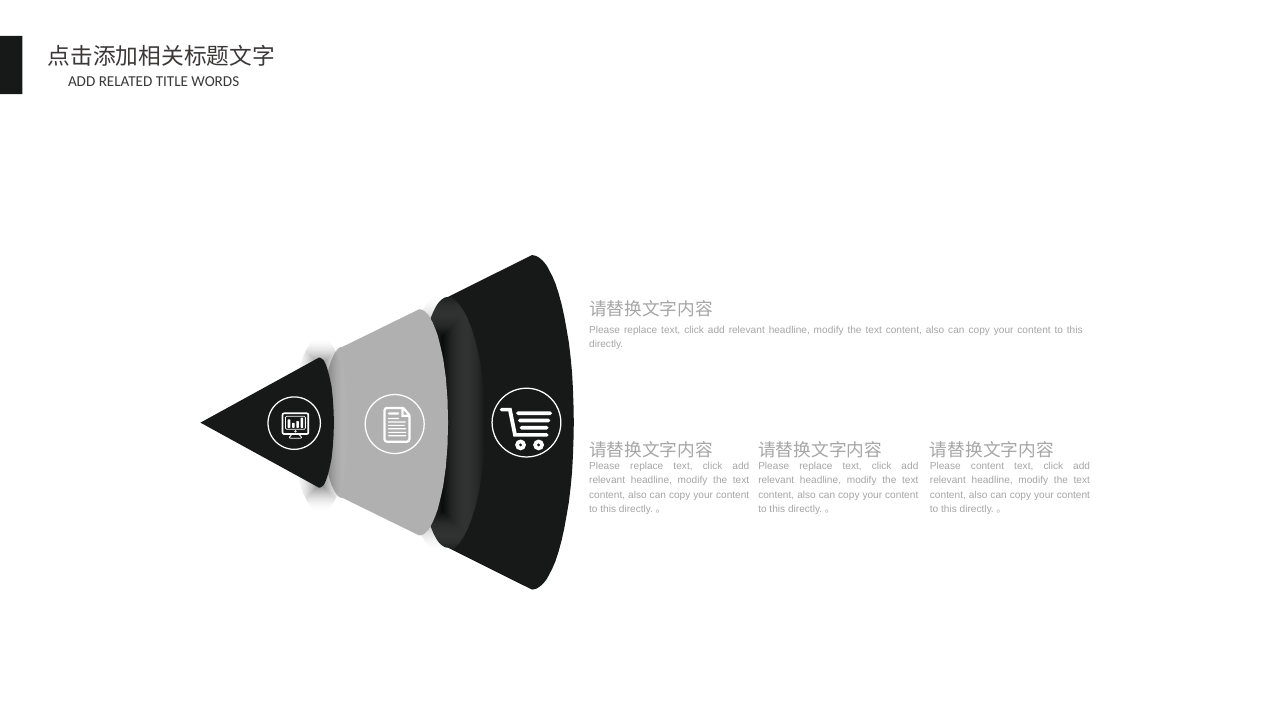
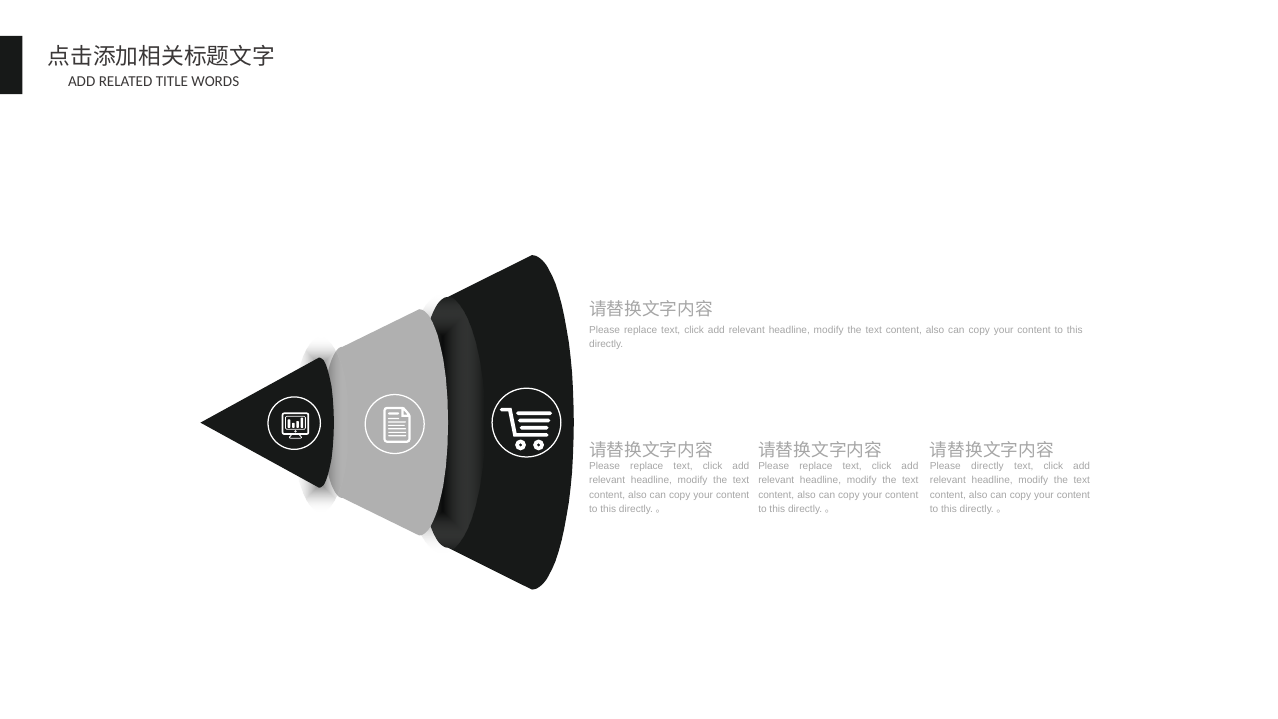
Please content: content -> directly (987, 466)
